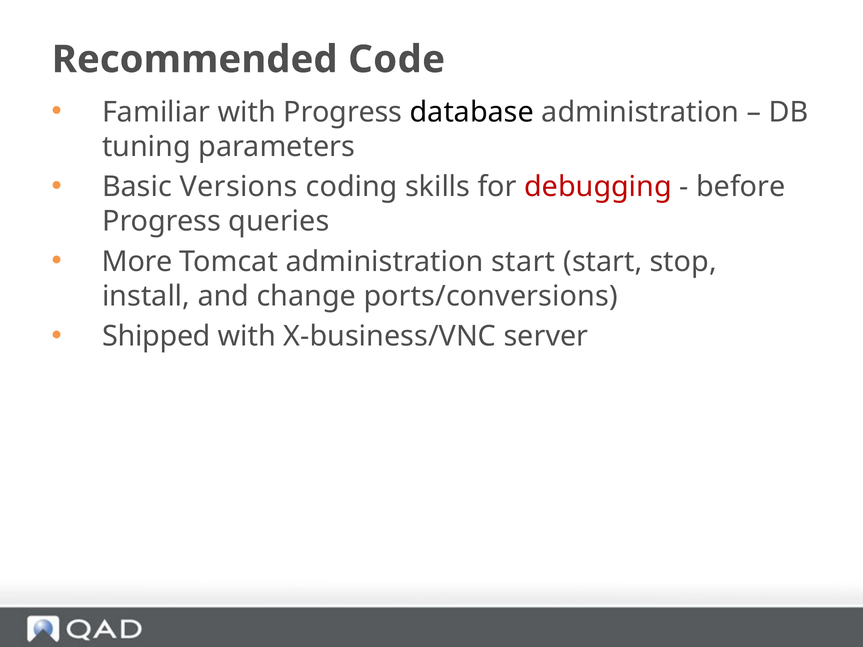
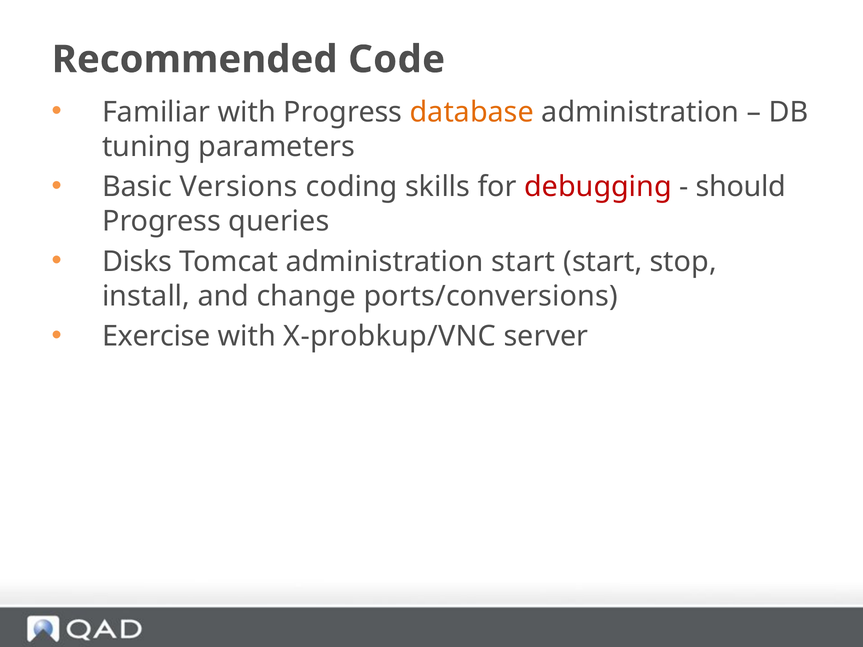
database colour: black -> orange (472, 112)
before: before -> should (741, 187)
More: More -> Disks (137, 262)
Shipped: Shipped -> Exercise (156, 336)
X-business/VNC: X-business/VNC -> X-probkup/VNC (390, 336)
